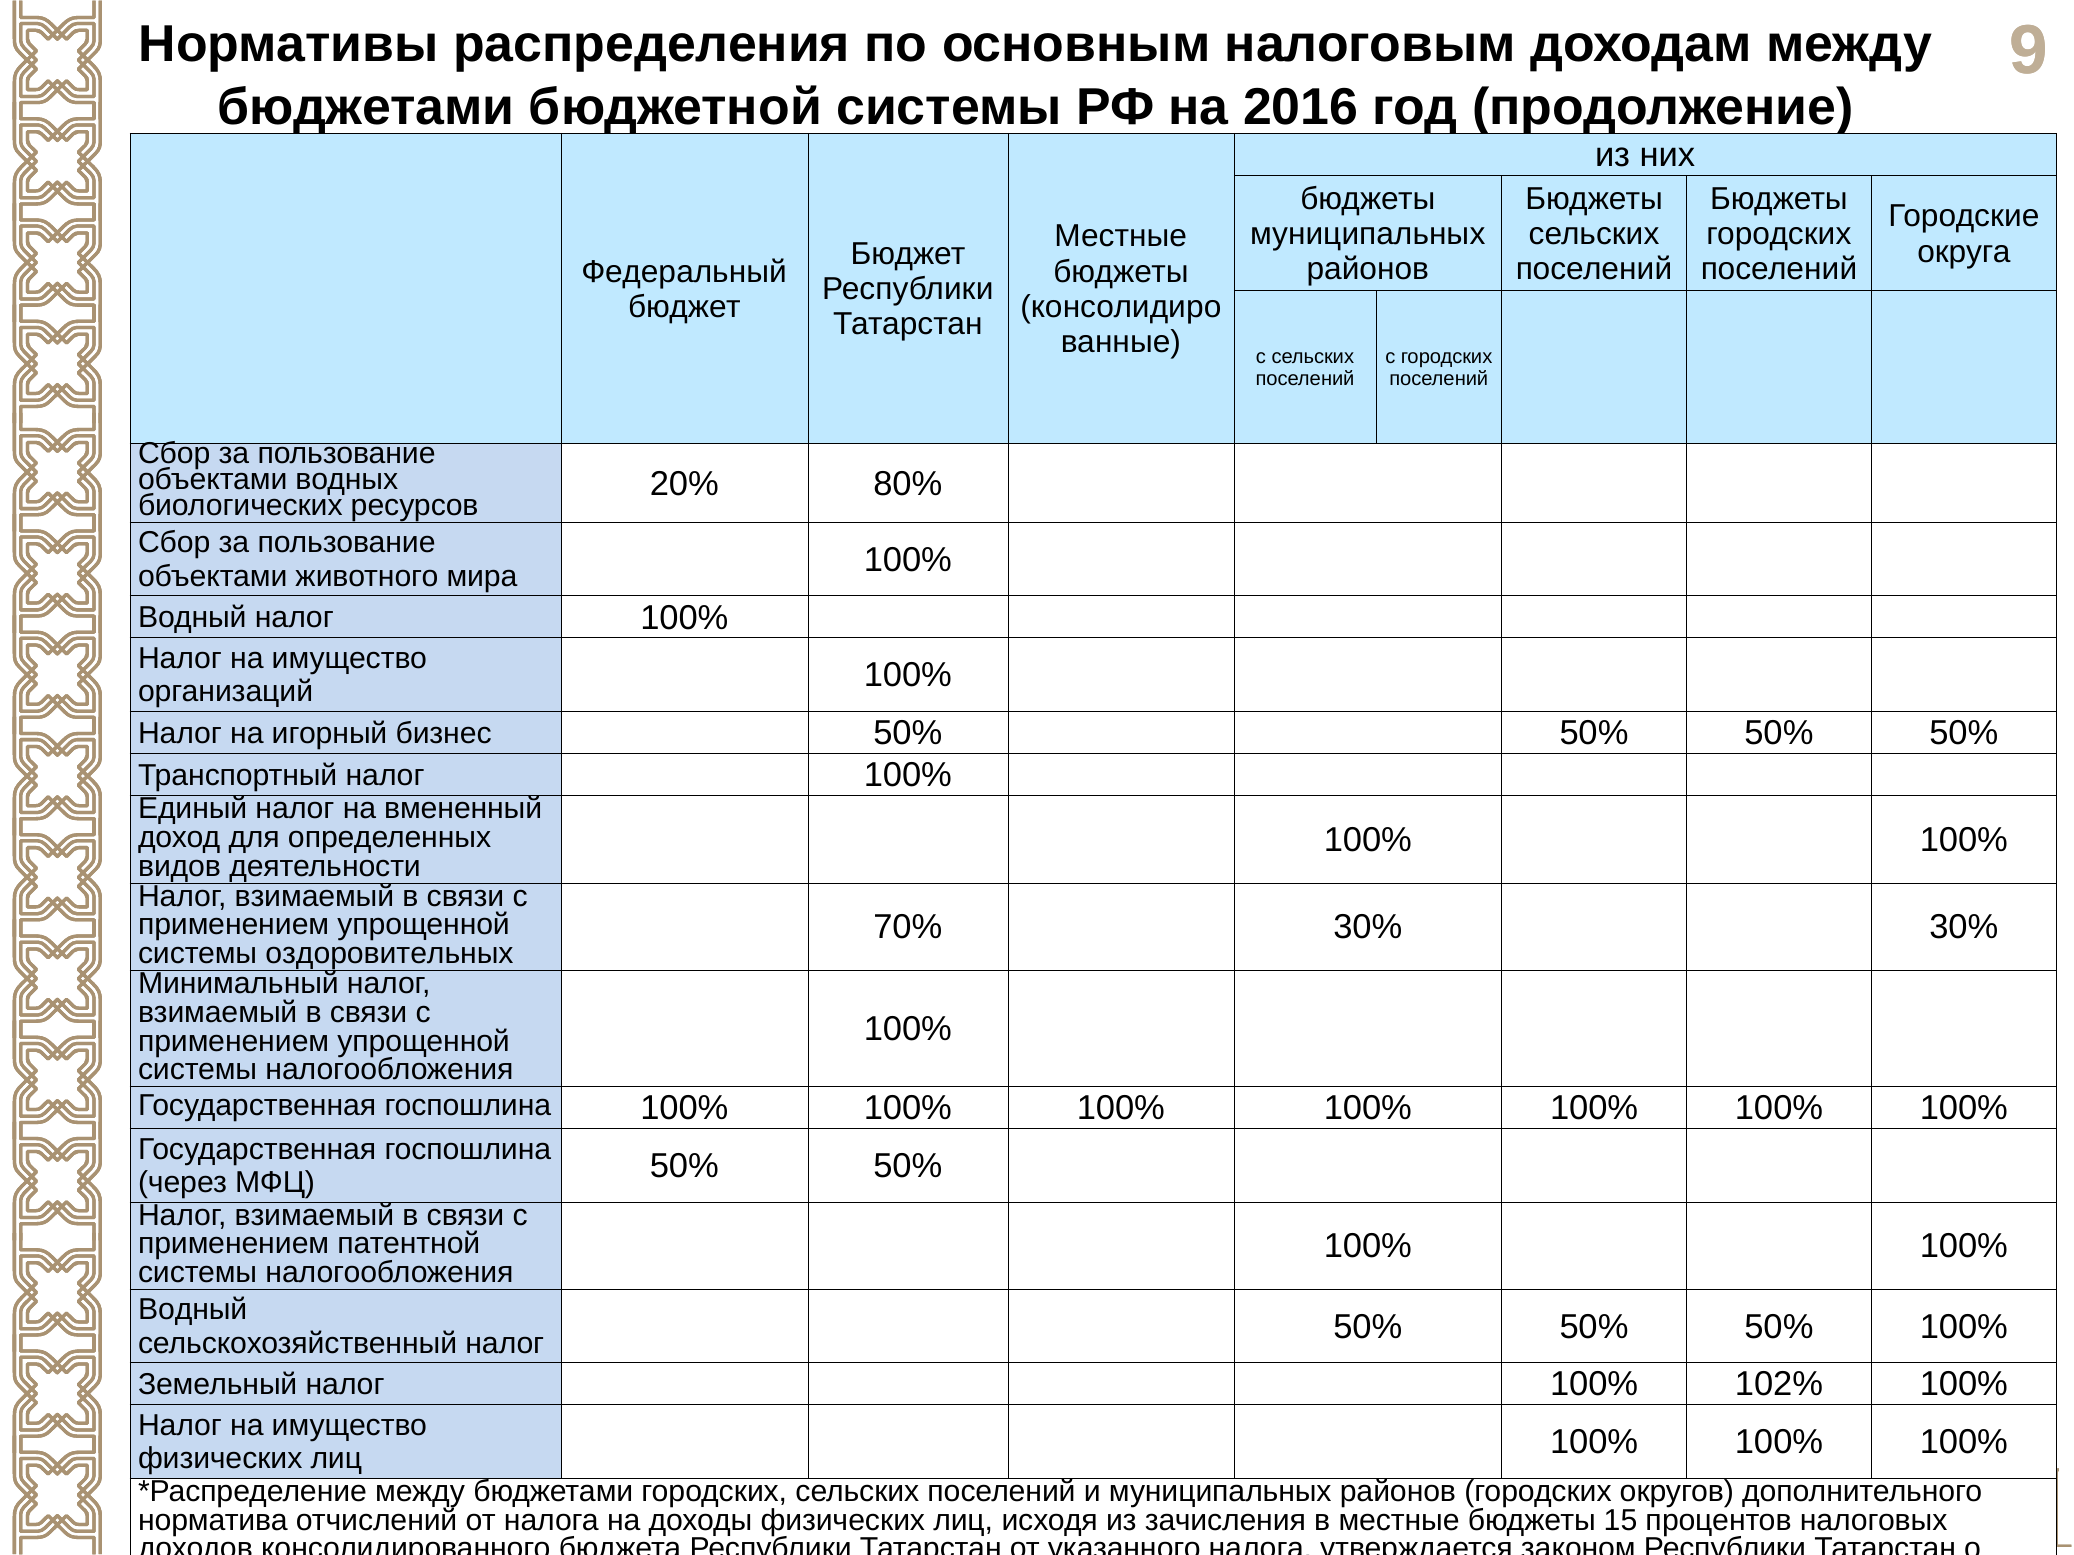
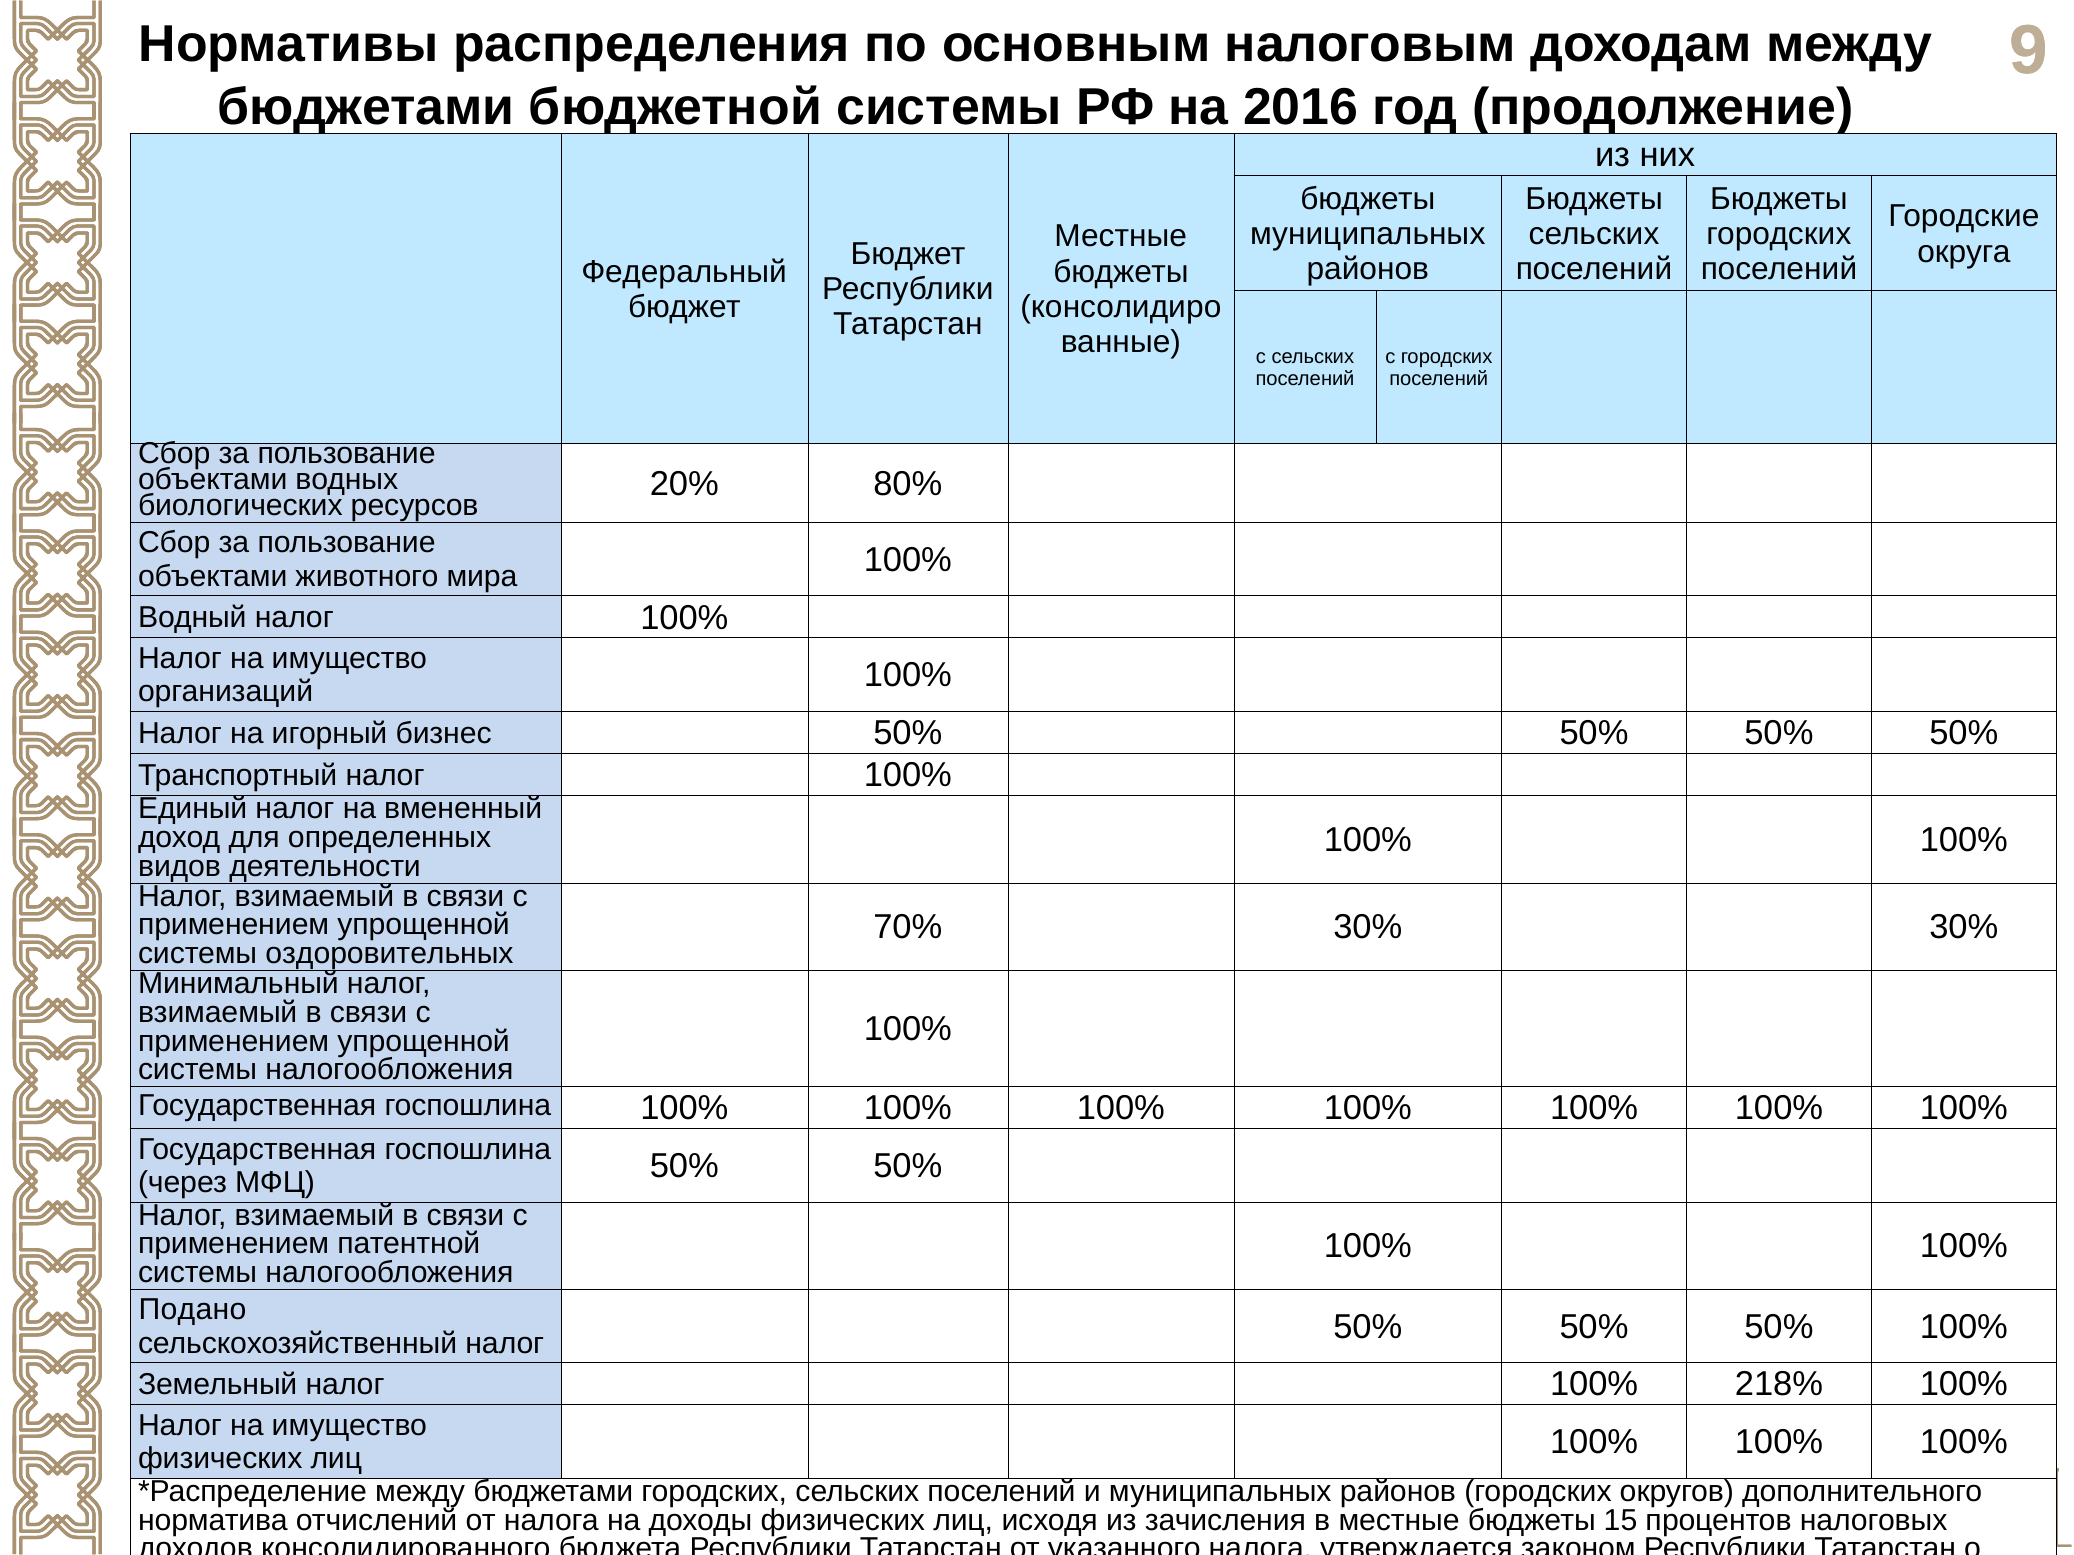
Водный: Водный -> Подано (193, 1310)
102%: 102% -> 218% (1779, 1385)
